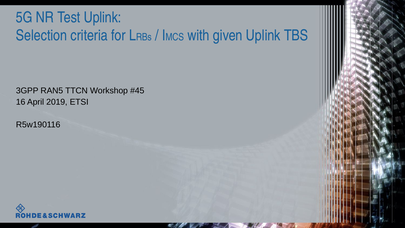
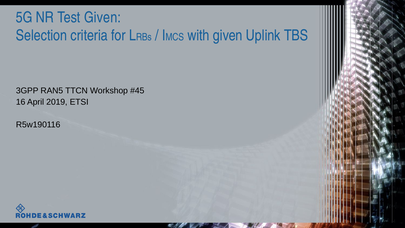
Test Uplink: Uplink -> Given (103, 17)
